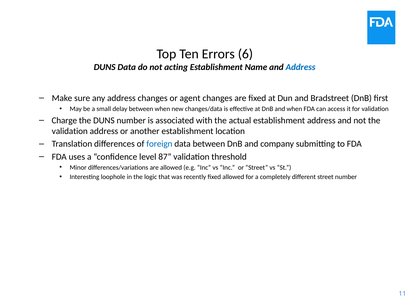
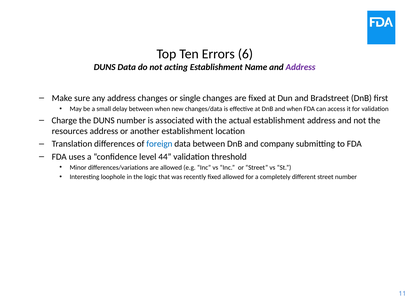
Address colour: blue -> purple (301, 67)
agent: agent -> single (190, 98)
validation: validation -> resources (70, 131)
87: 87 -> 44 (165, 157)
